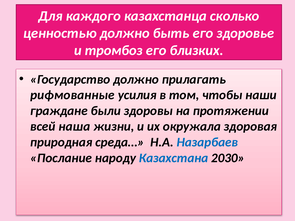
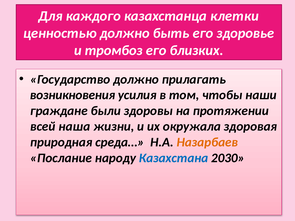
сколько: сколько -> клетки (235, 16)
рифмованные: рифмованные -> возникновения (73, 95)
Назарбаев colour: blue -> orange (207, 142)
